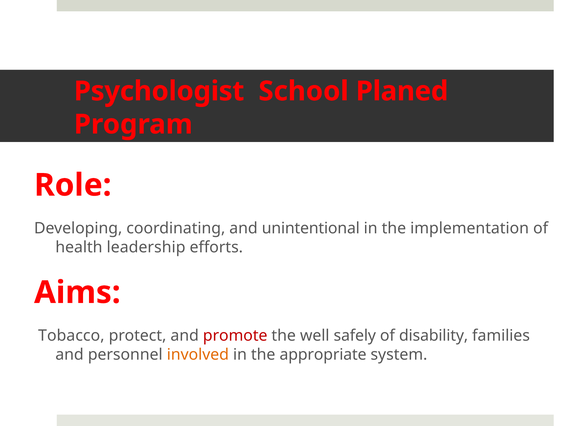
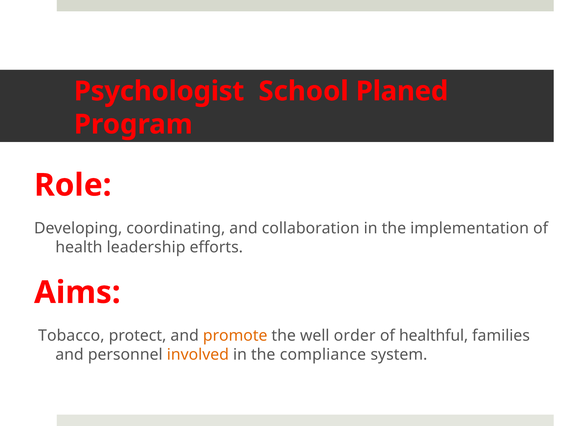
unintentional: unintentional -> collaboration (311, 228)
promote colour: red -> orange (235, 336)
safely: safely -> order (355, 336)
disability: disability -> healthful (434, 336)
appropriate: appropriate -> compliance (323, 355)
